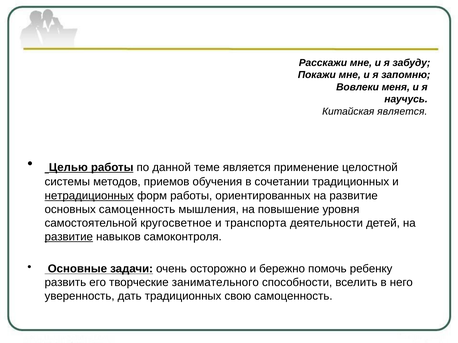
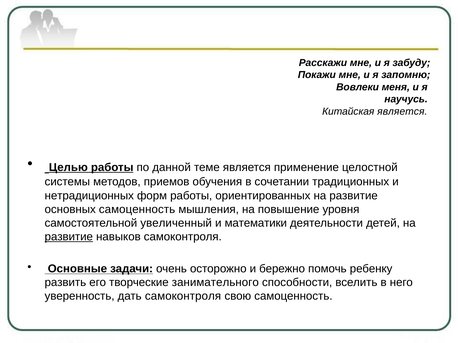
нетрадиционных underline: present -> none (89, 196)
кругосветное: кругосветное -> увеличенный (176, 223)
транспорта: транспорта -> математики (256, 223)
дать традиционных: традиционных -> самоконтроля (183, 297)
